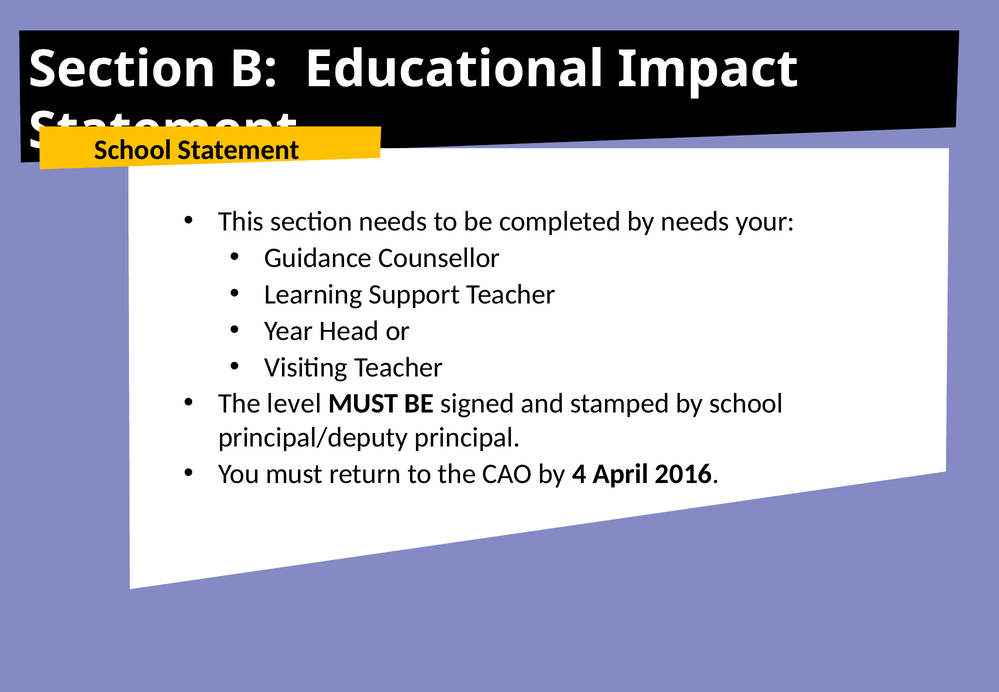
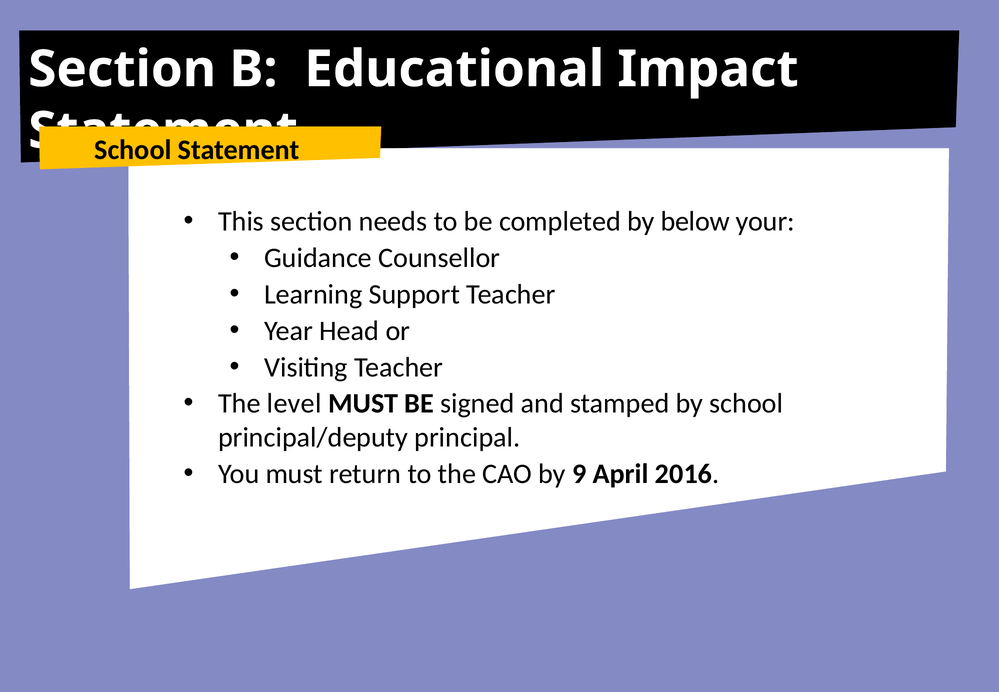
by needs: needs -> below (695, 222)
4: 4 -> 9 (579, 474)
